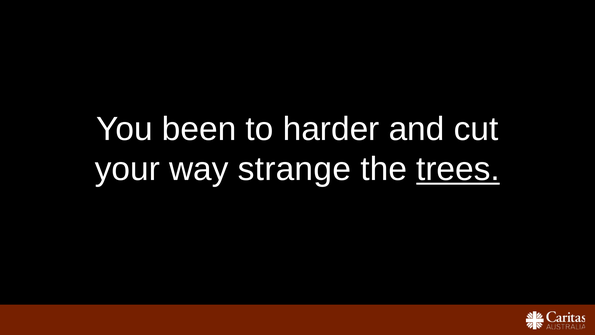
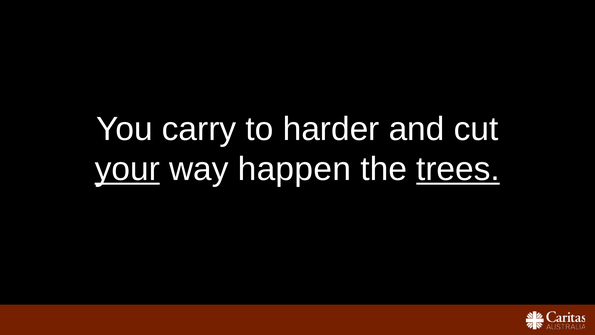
been: been -> carry (199, 129)
your underline: none -> present (127, 169)
strange: strange -> happen (294, 169)
